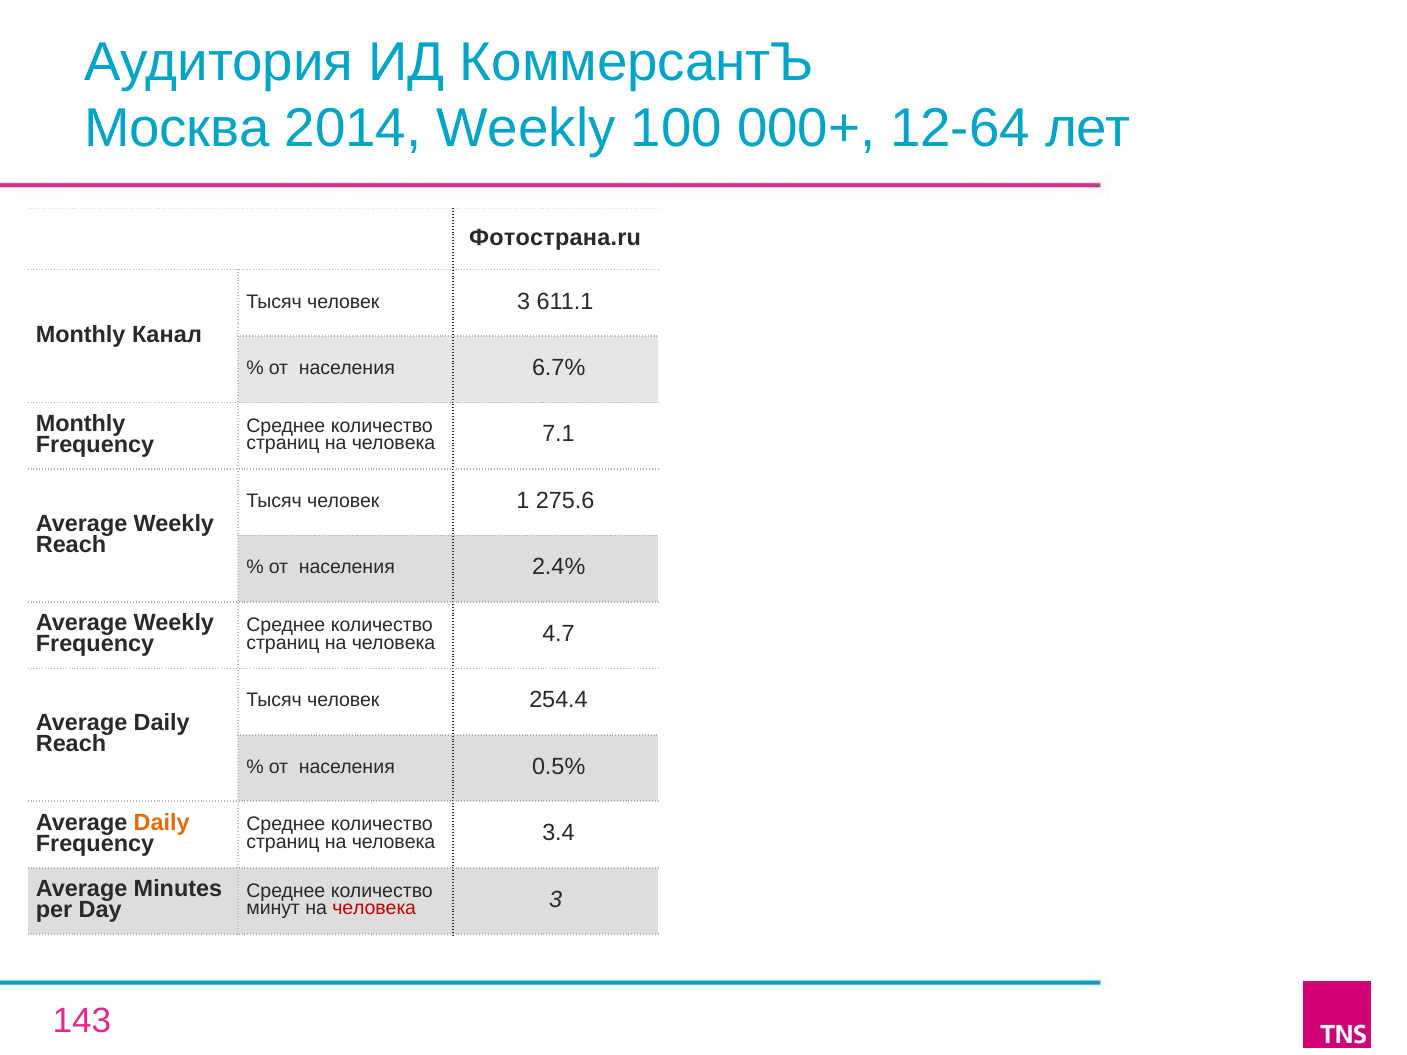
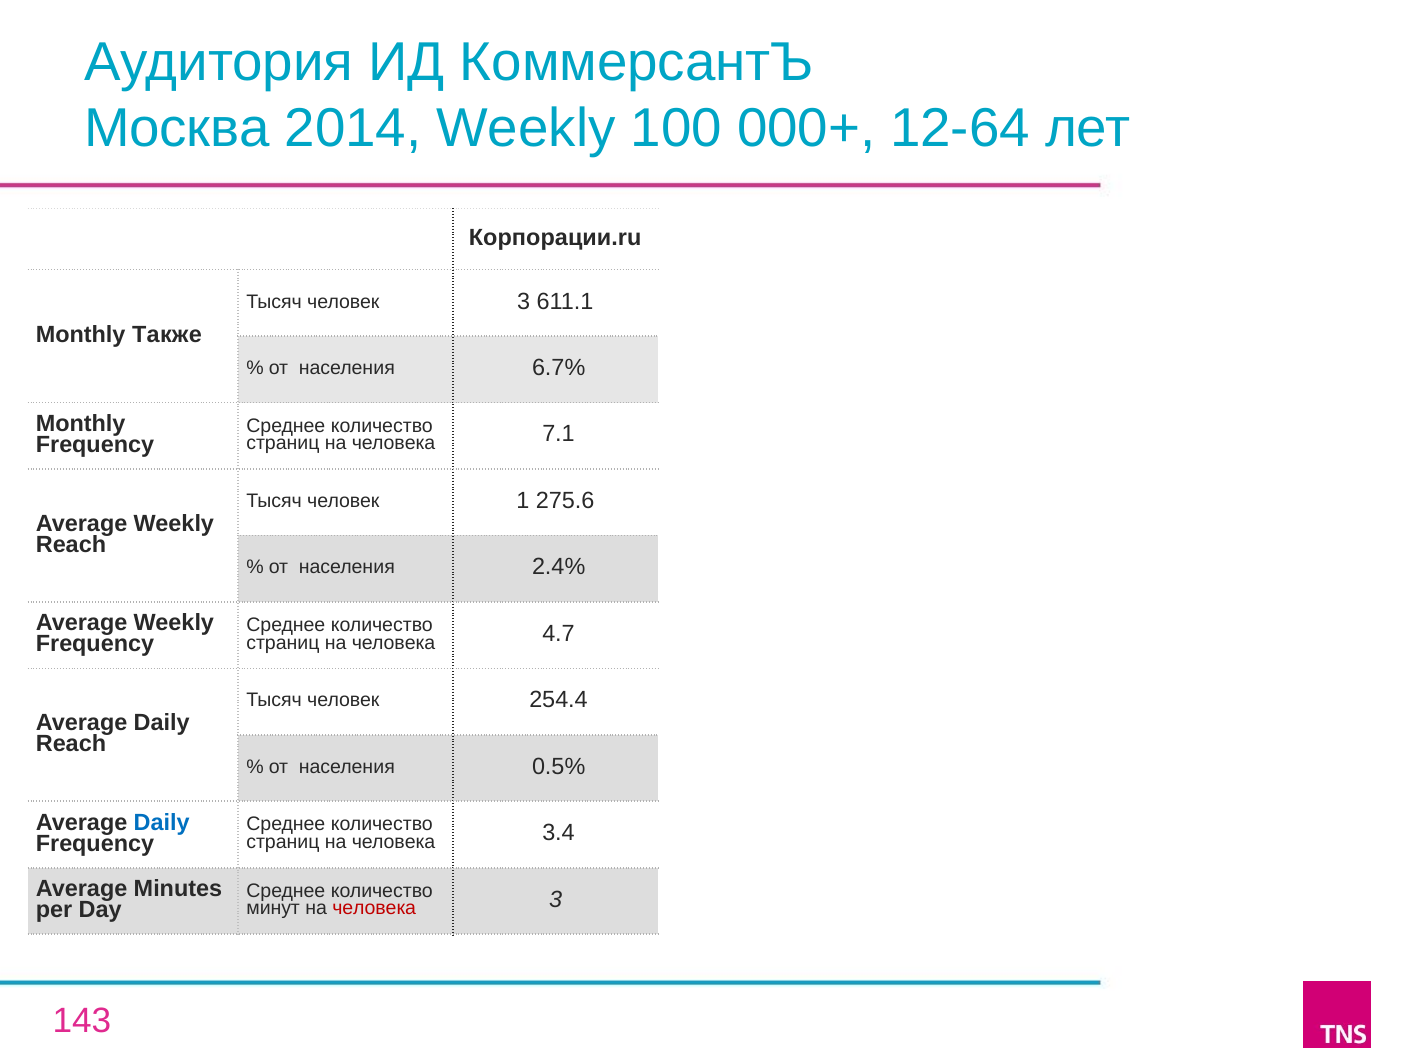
Фотострана.ru: Фотострана.ru -> Корпорации.ru (555, 238)
Канал: Канал -> Также (167, 335)
Daily colour: orange -> blue (162, 823)
